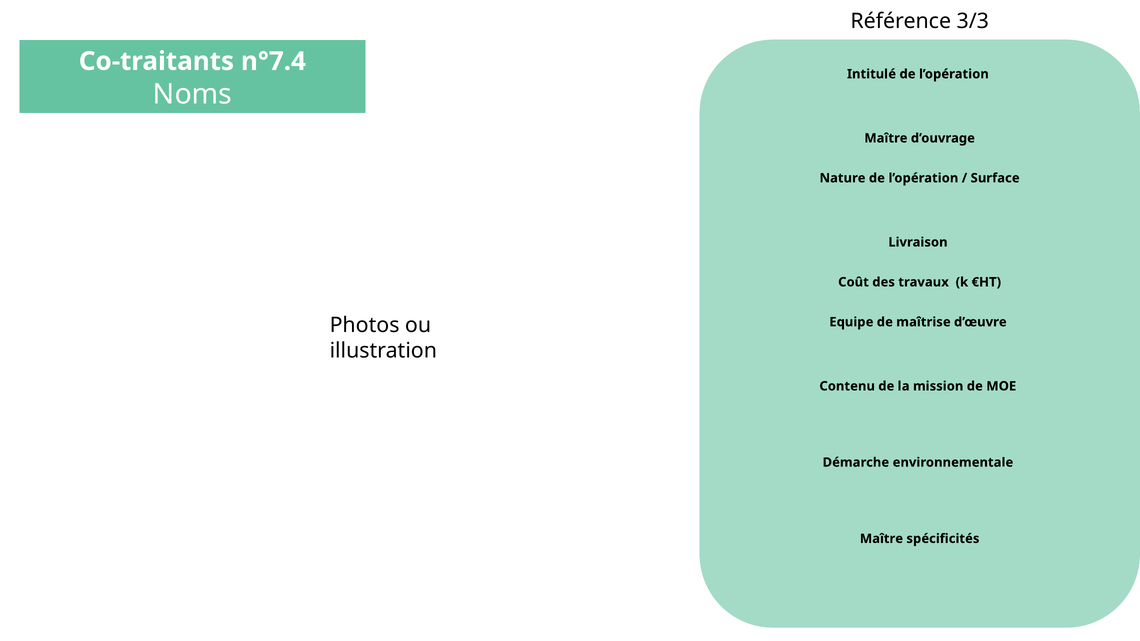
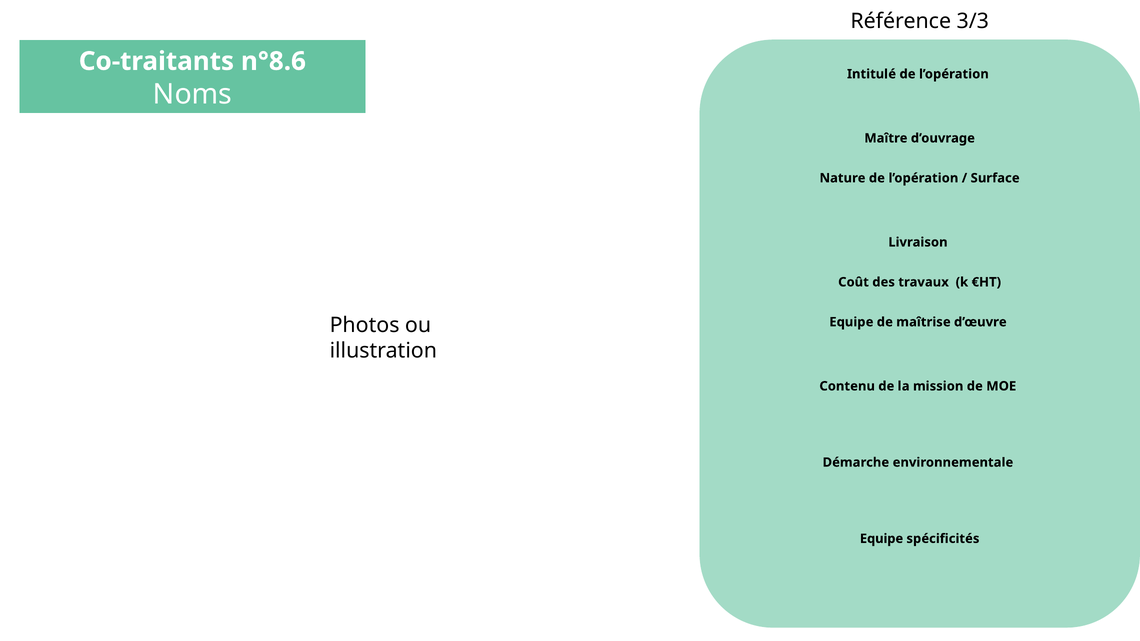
n°7.4: n°7.4 -> n°8.6 (273, 61)
Maître: Maître -> Equipe (882, 539)
